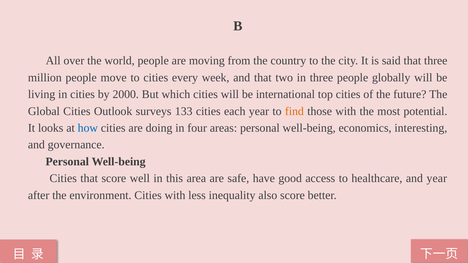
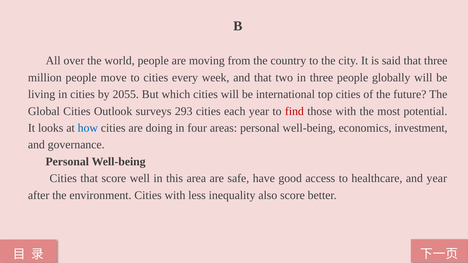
2000: 2000 -> 2055 (126, 94)
133: 133 -> 293 (184, 111)
find colour: orange -> red (294, 111)
interesting: interesting -> investment (421, 128)
